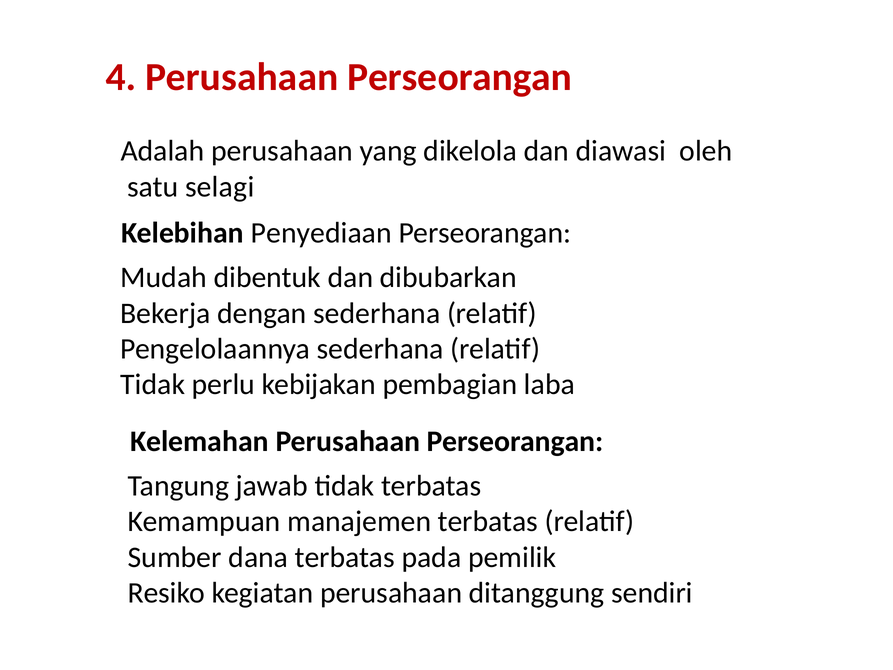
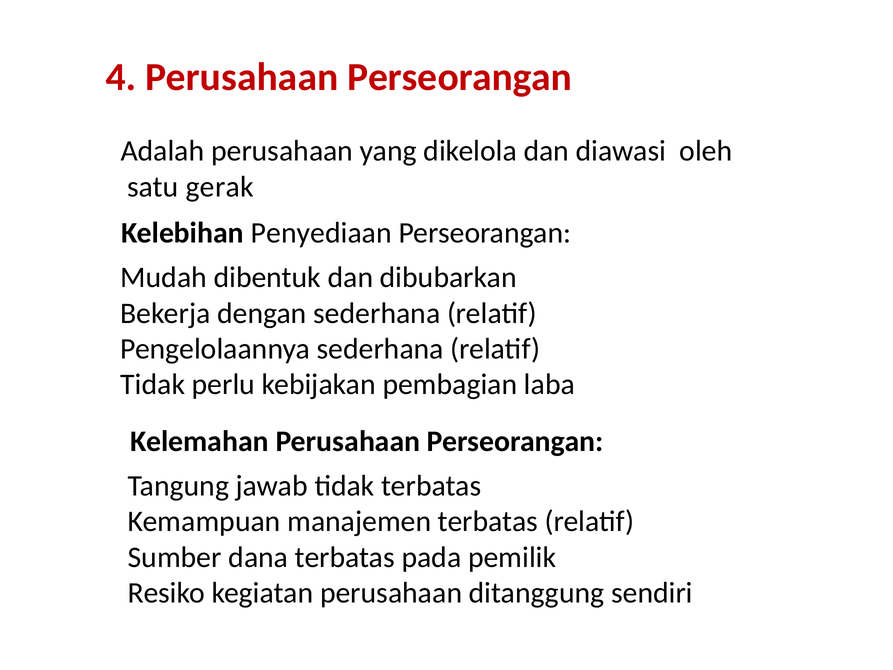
selagi: selagi -> gerak (220, 187)
